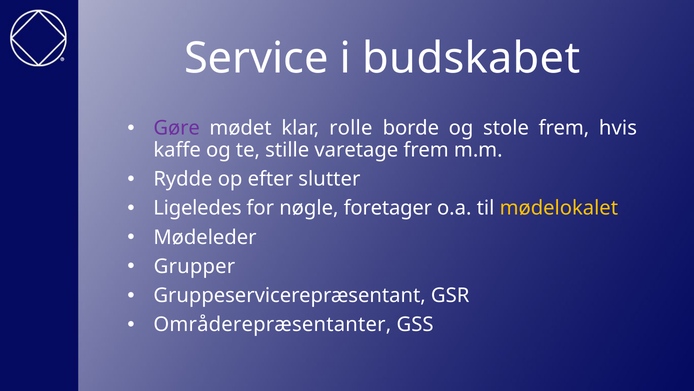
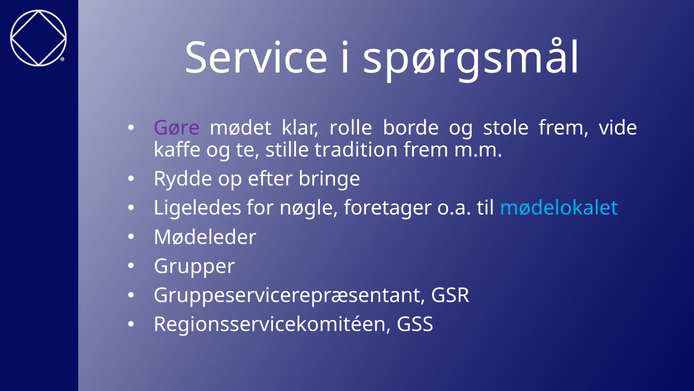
budskabet: budskabet -> spørgsmål (471, 58)
hvis: hvis -> vide (618, 128)
varetage: varetage -> tradition (356, 150)
slutter: slutter -> bringe (329, 179)
mødelokalet colour: yellow -> light blue (559, 208)
Områderepræsentanter: Områderepræsentanter -> Regionsservicekomitéen (272, 324)
